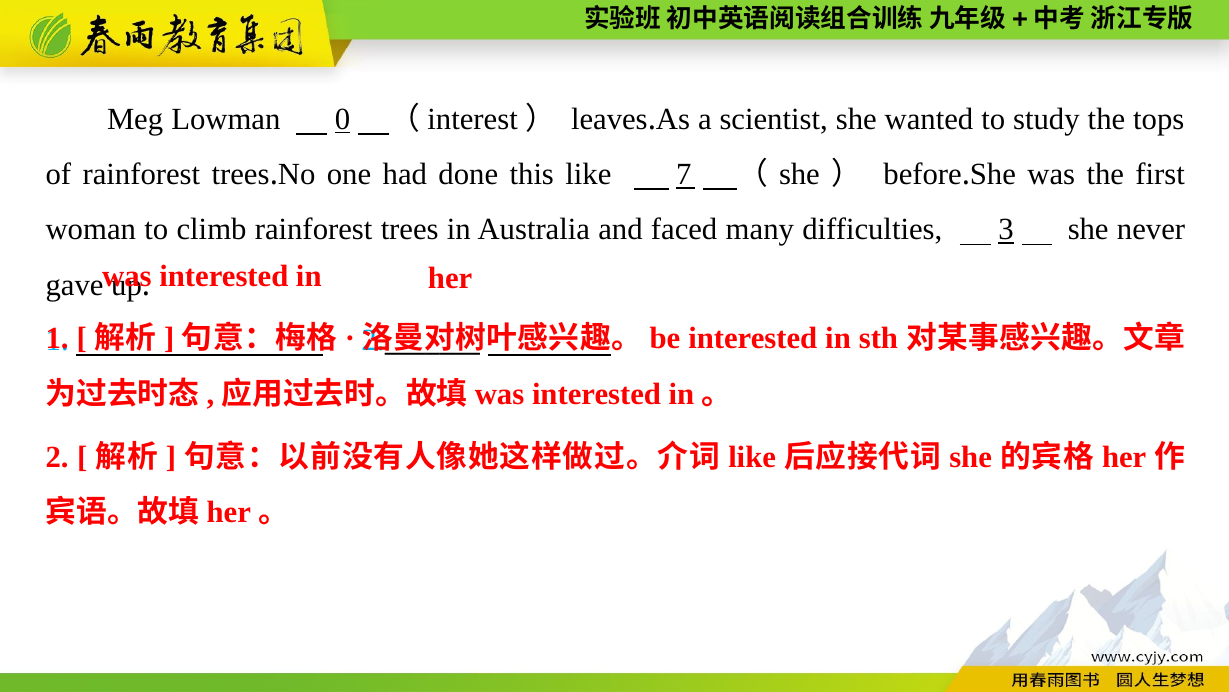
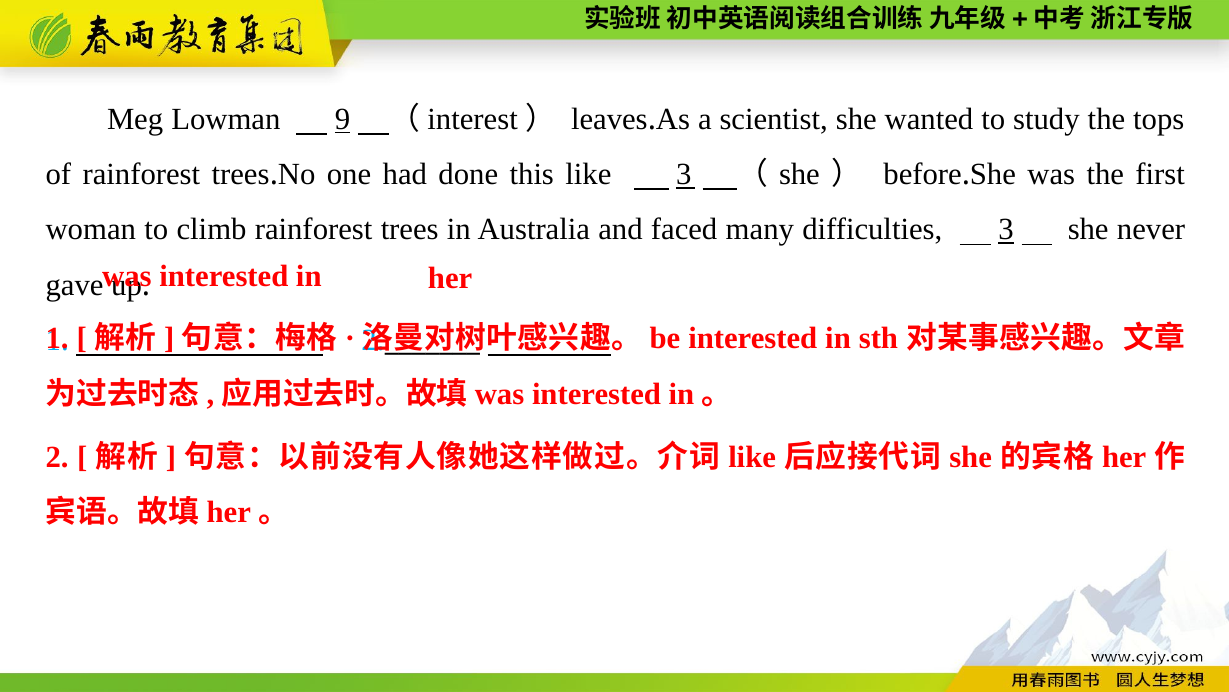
0: 0 -> 9 (343, 119)
like 7: 7 -> 3 (684, 174)
